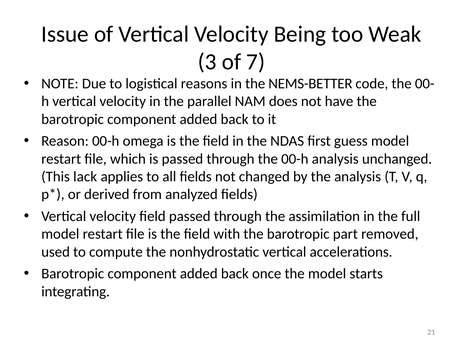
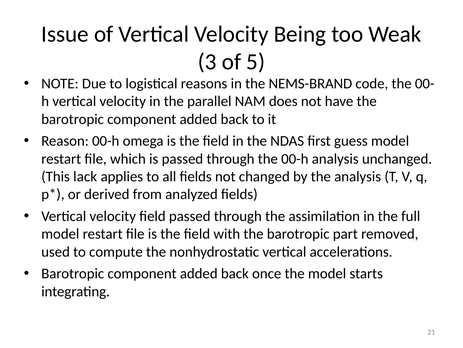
7: 7 -> 5 (256, 62)
NEMS-BETTER: NEMS-BETTER -> NEMS-BRAND (310, 83)
